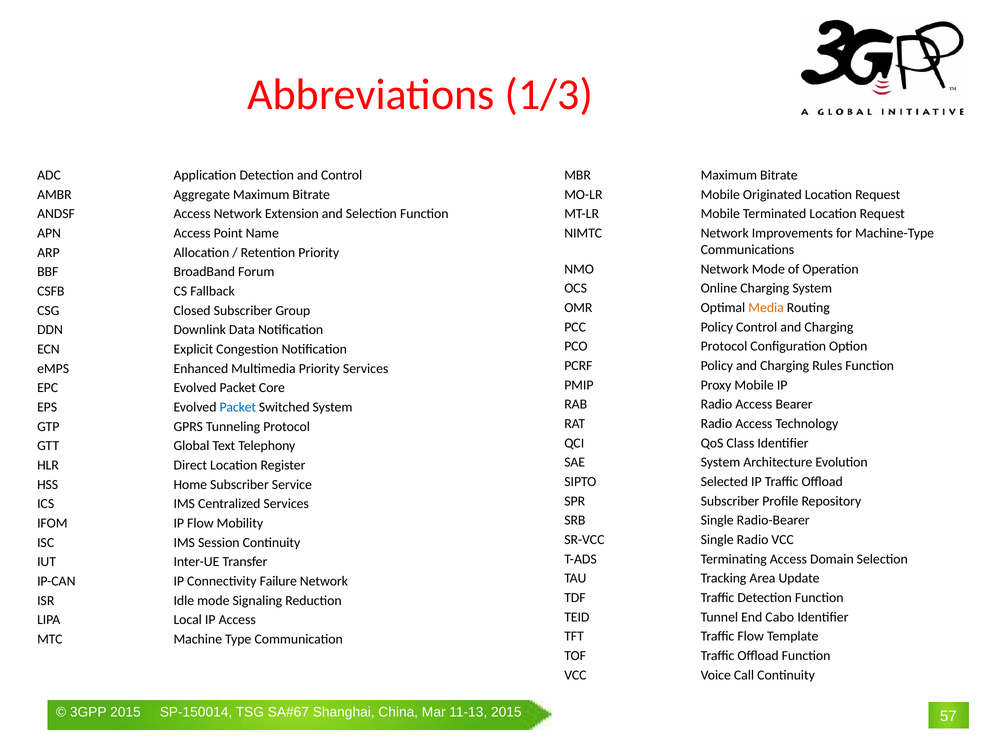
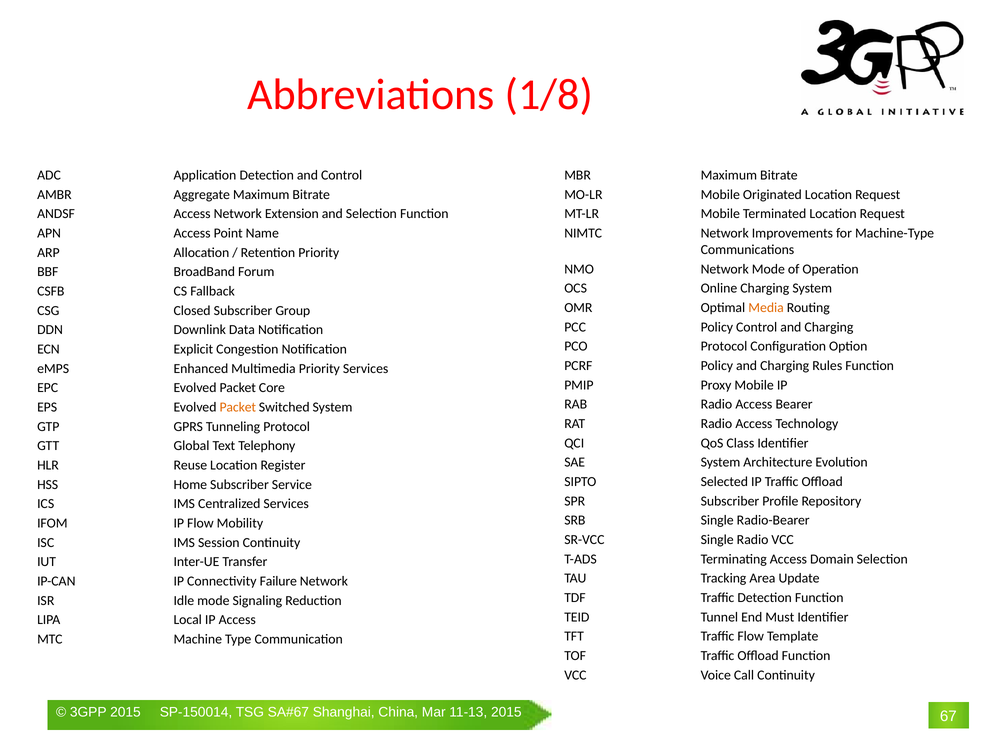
1/3: 1/3 -> 1/8 (549, 95)
Packet colour: blue -> orange (238, 407)
Direct: Direct -> Reuse (190, 465)
Cabo: Cabo -> Must (780, 617)
57: 57 -> 67 (948, 716)
